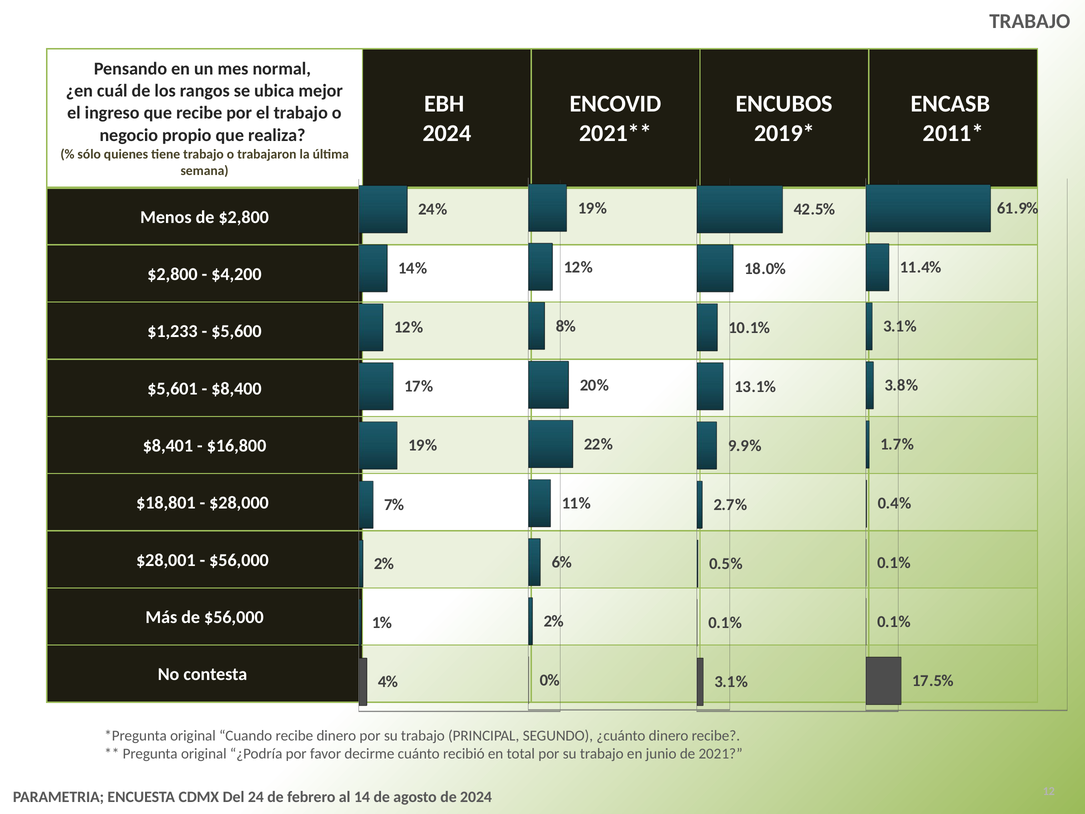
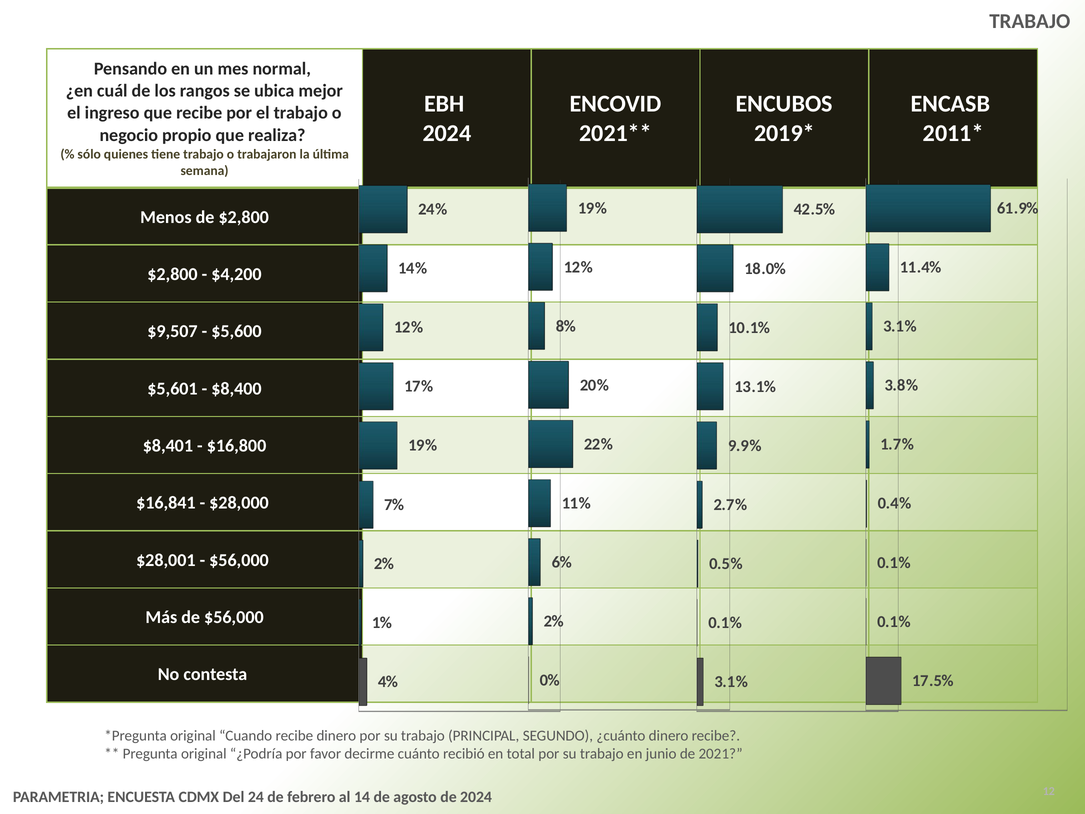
$1,233: $1,233 -> $9,507 (172, 331)
$18,801: $18,801 -> $16,841 (166, 503)
